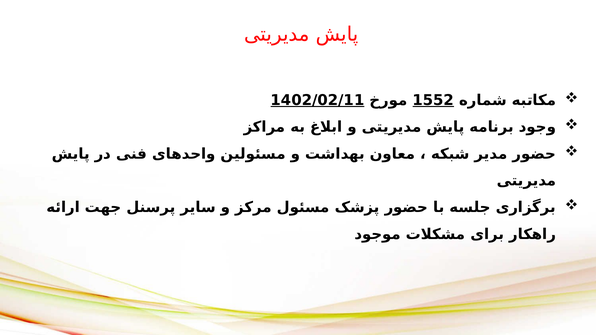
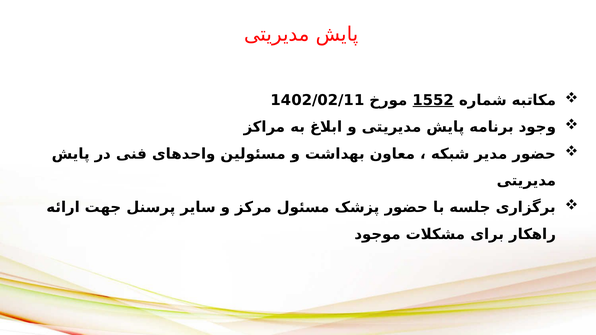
1402/02/11 underline: present -> none (318, 100)
